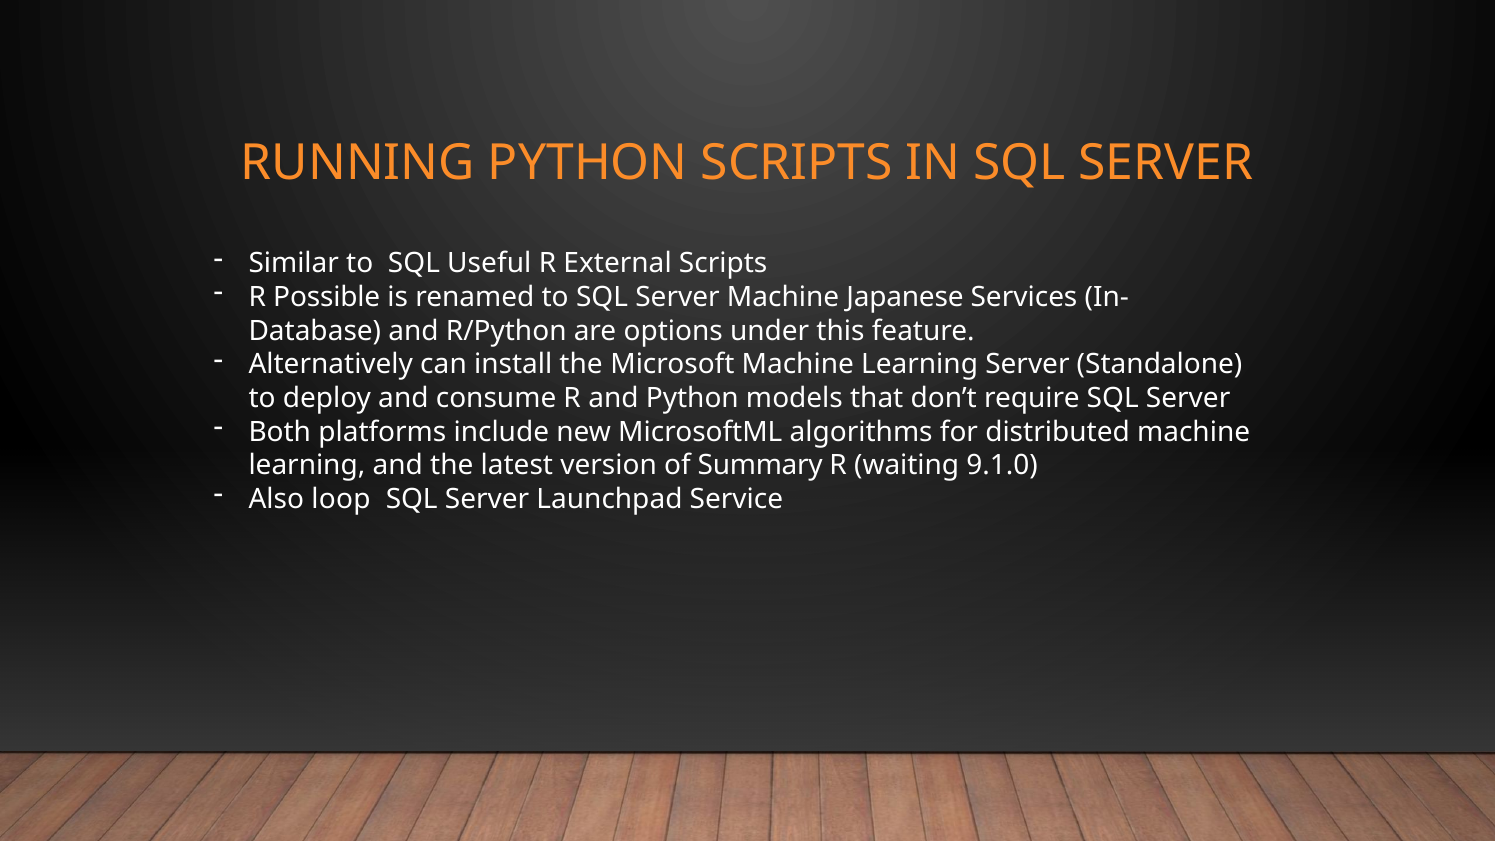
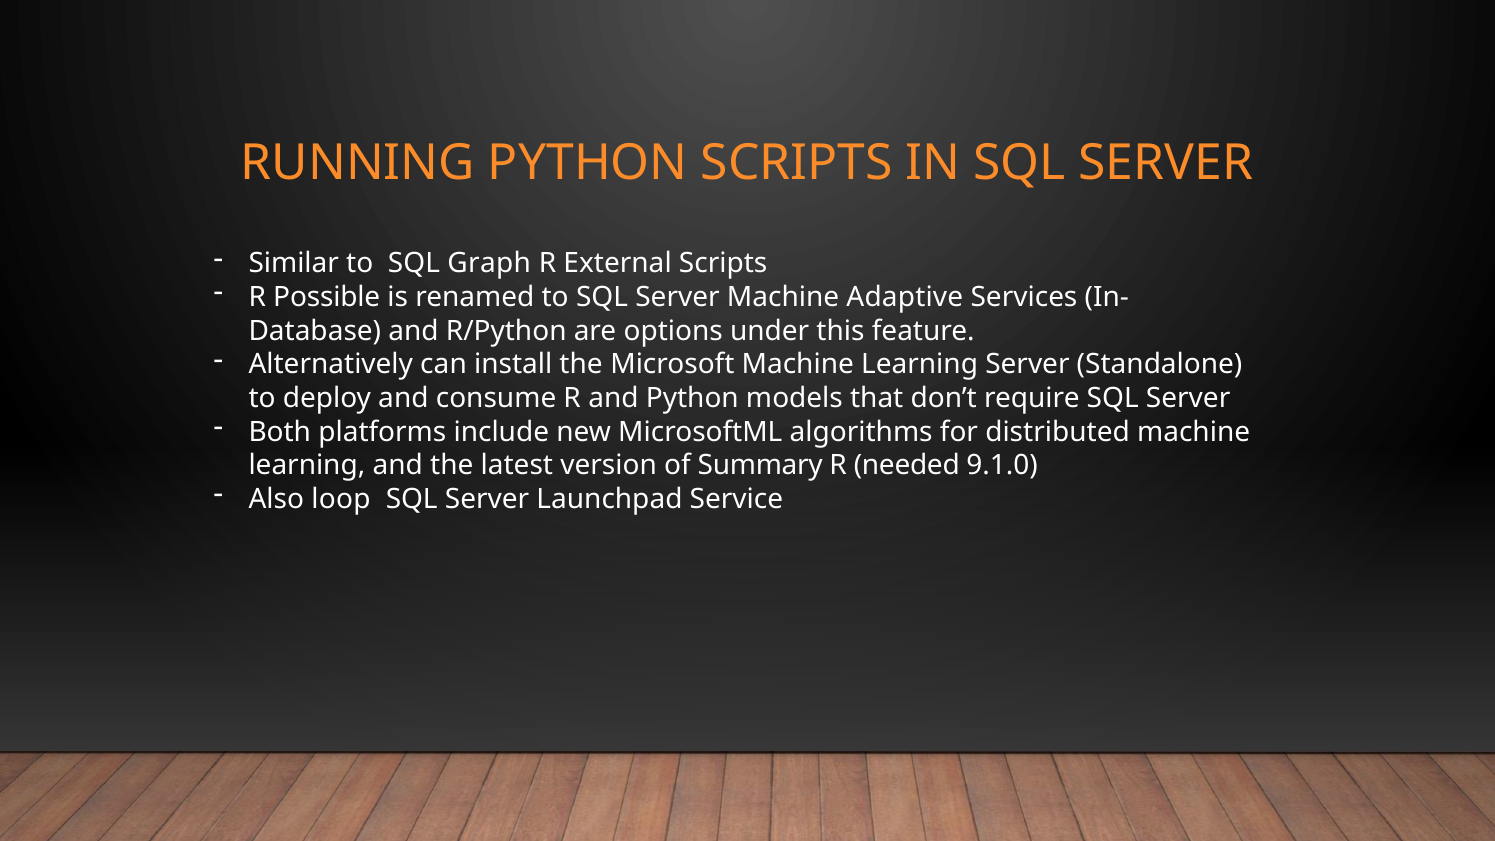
Useful: Useful -> Graph (489, 264)
Japanese: Japanese -> Adaptive (905, 297)
waiting: waiting -> needed (907, 465)
